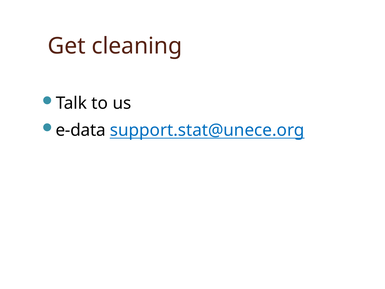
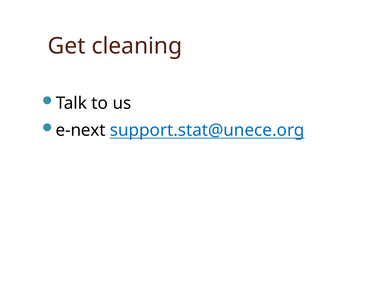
e-data: e-data -> e-next (81, 130)
